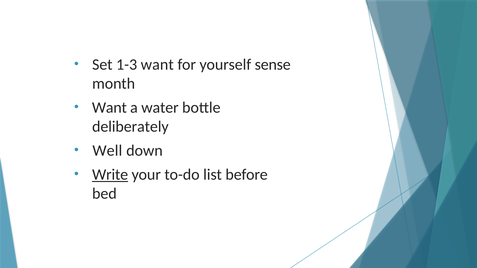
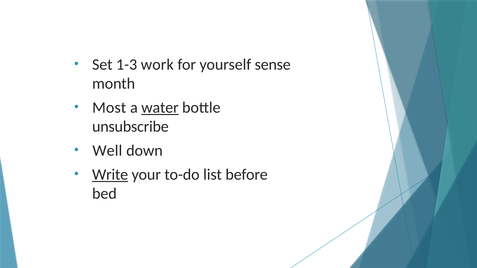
1-3 want: want -> work (157, 65)
Want: Want -> Most (109, 108)
water underline: none -> present (160, 108)
deliberately: deliberately -> unsubscribe (130, 127)
